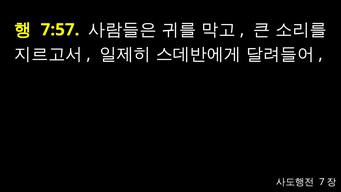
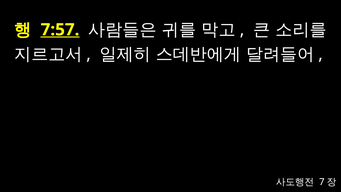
7:57 underline: none -> present (60, 30)
